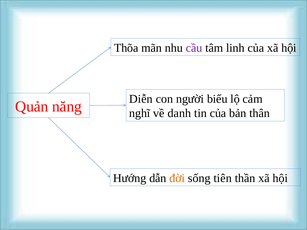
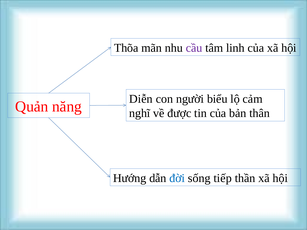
danh: danh -> được (179, 113)
đời colour: orange -> blue (177, 178)
tiên: tiên -> tiếp (223, 178)
